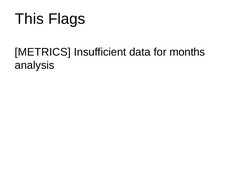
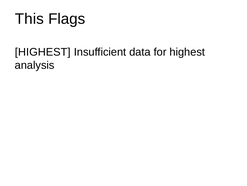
METRICS: METRICS -> HIGHEST (43, 52)
for months: months -> highest (187, 52)
